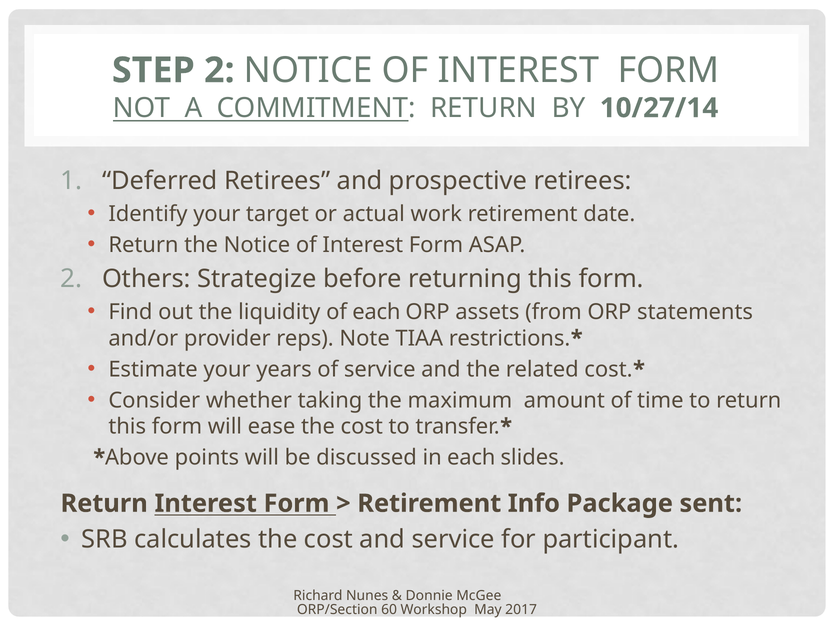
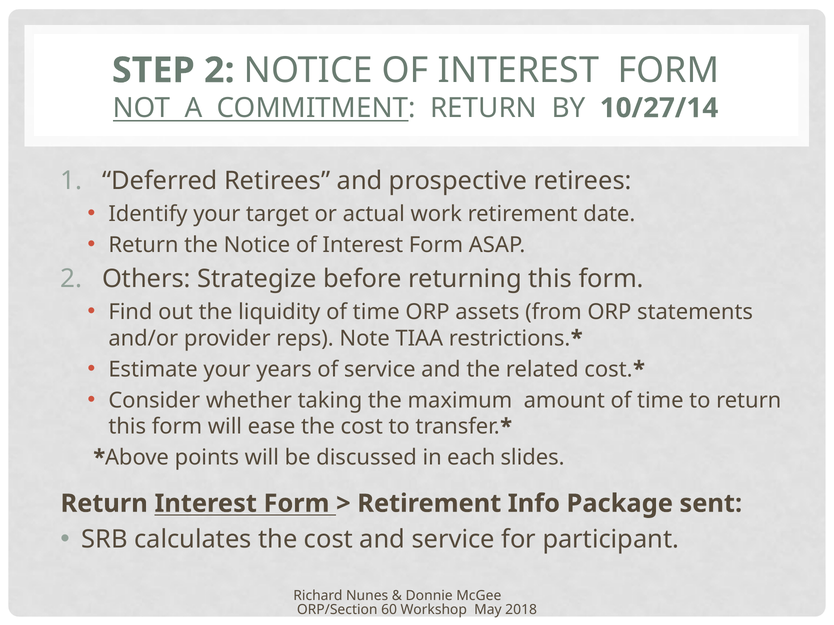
liquidity of each: each -> time (376, 312)
2017: 2017 -> 2018 (521, 610)
